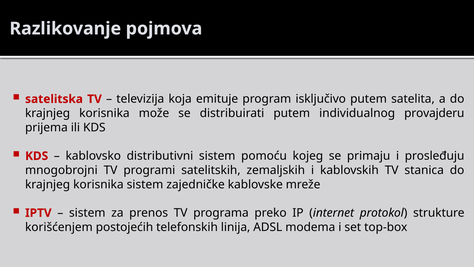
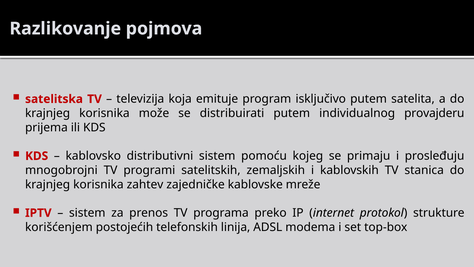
korisnika sistem: sistem -> zahtev (145, 184)
